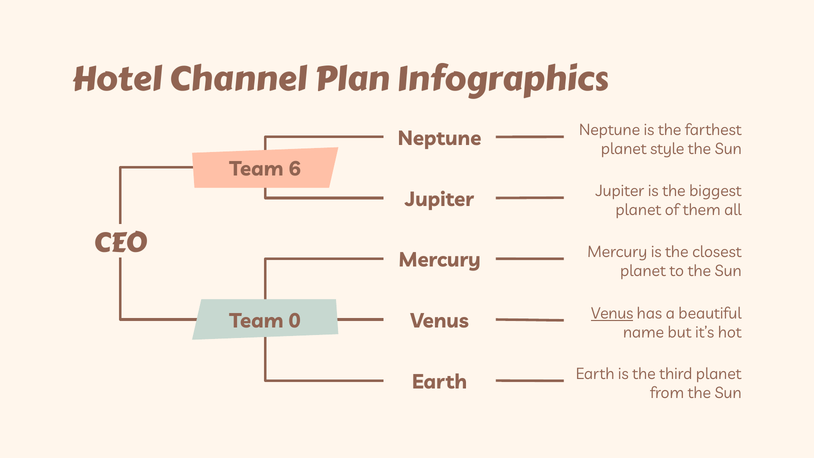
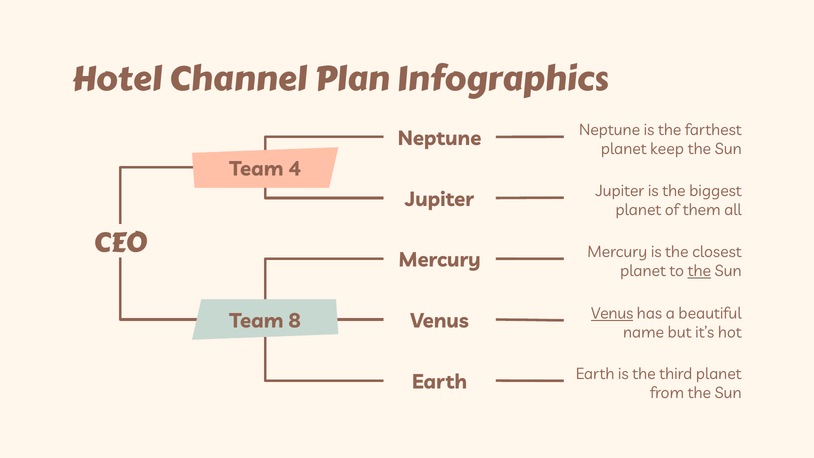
style: style -> keep (667, 149)
6: 6 -> 4 (295, 169)
the underline: none -> present (699, 271)
0: 0 -> 8 (295, 321)
